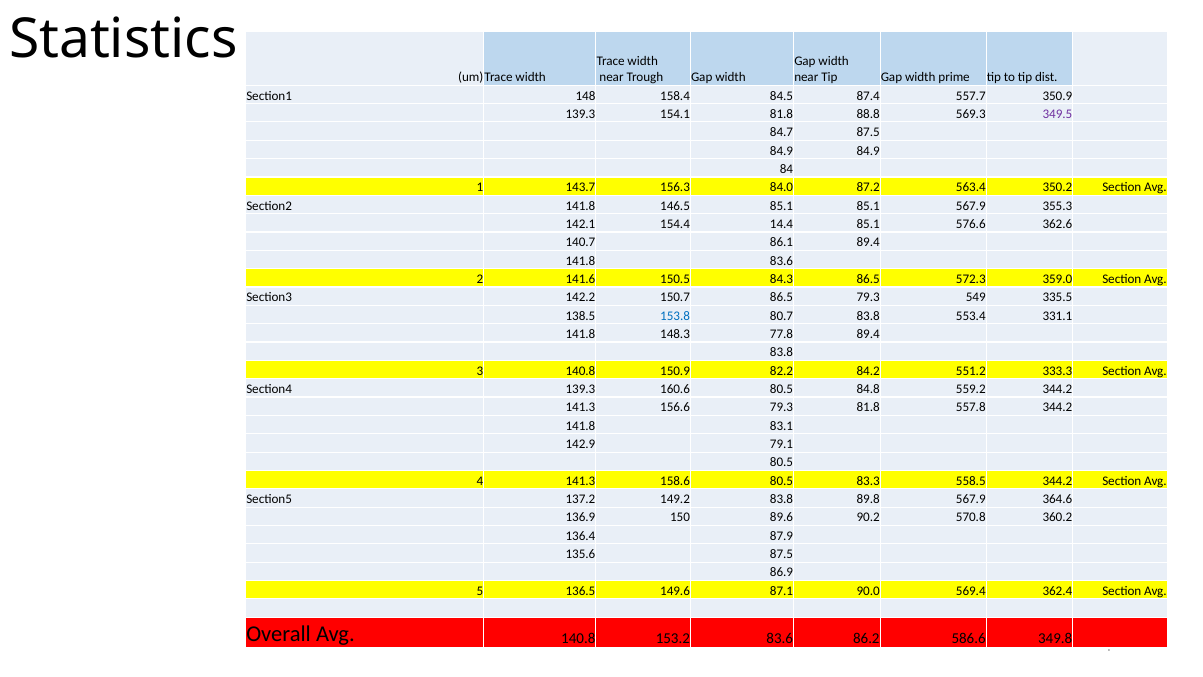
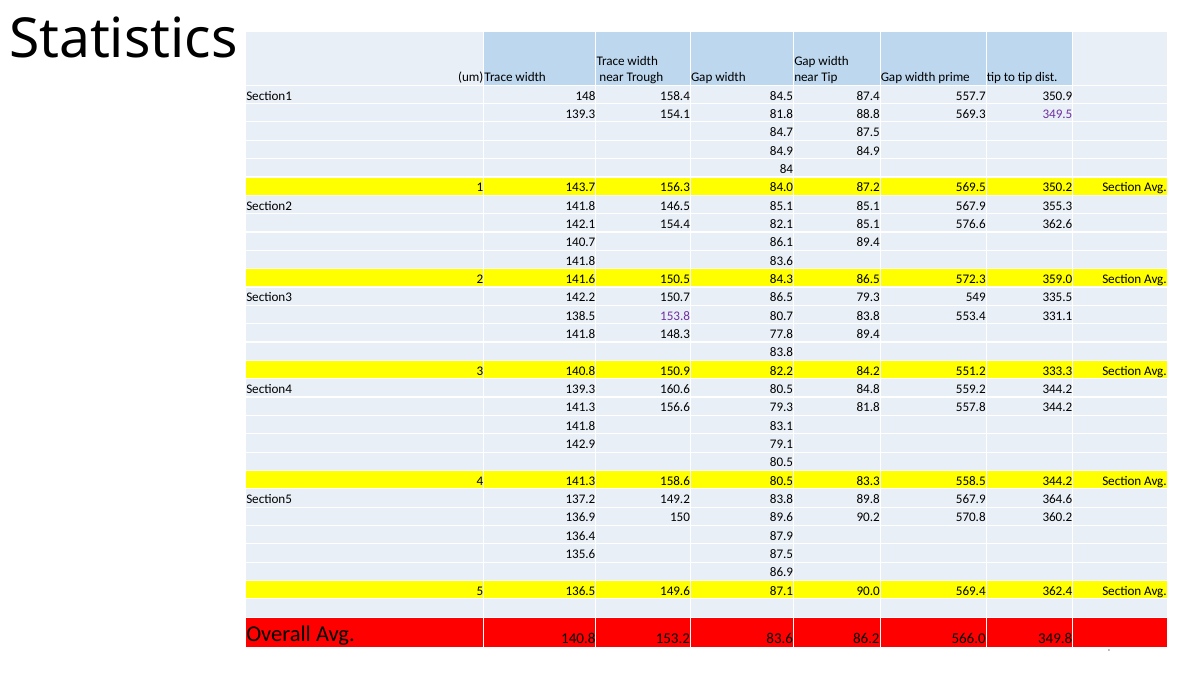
563.4: 563.4 -> 569.5 (971, 187)
14.4: 14.4 -> 82.1 (782, 224)
153.8 colour: blue -> purple (675, 316)
586.6: 586.6 -> 566.0 (969, 639)
